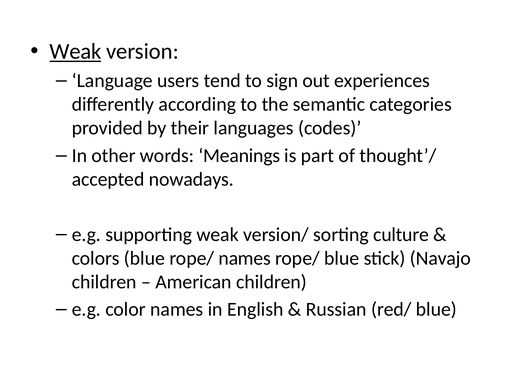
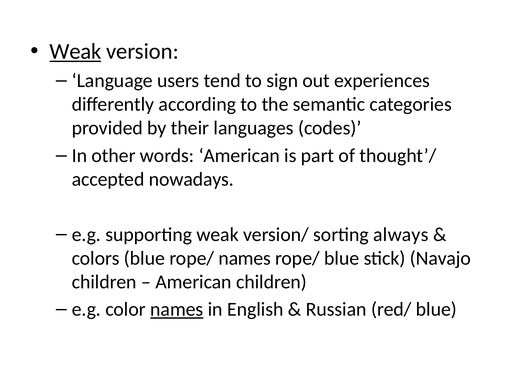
words Meanings: Meanings -> American (239, 156)
culture: culture -> always (401, 235)
names underline: none -> present (177, 309)
